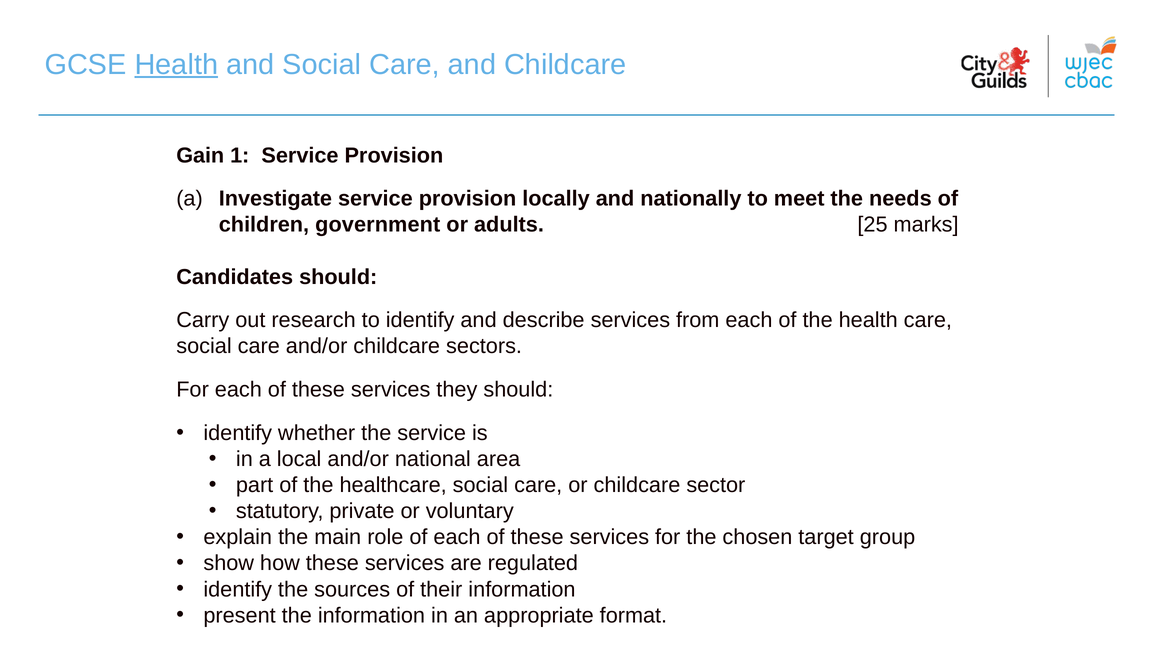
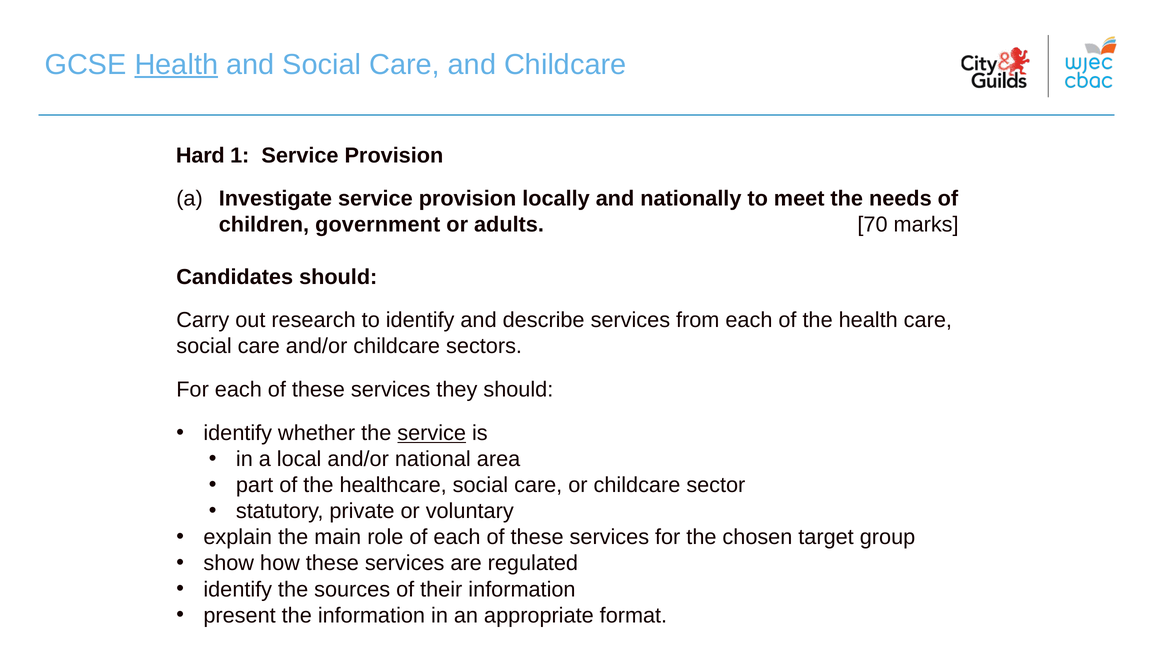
Gain: Gain -> Hard (200, 155)
25: 25 -> 70 (873, 225)
service underline: none -> present (432, 433)
